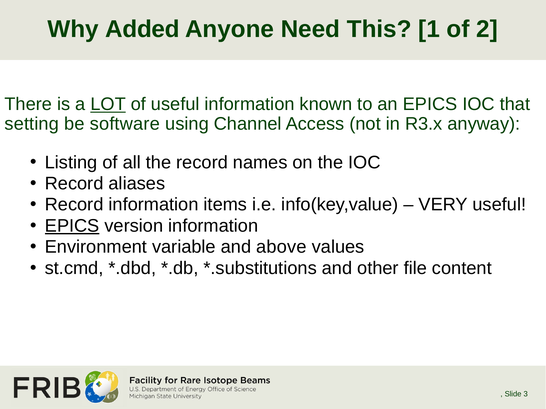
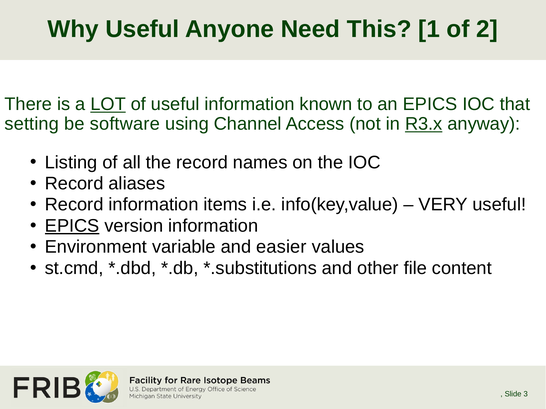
Why Added: Added -> Useful (142, 29)
R3.x underline: none -> present (424, 124)
above: above -> easier (281, 247)
